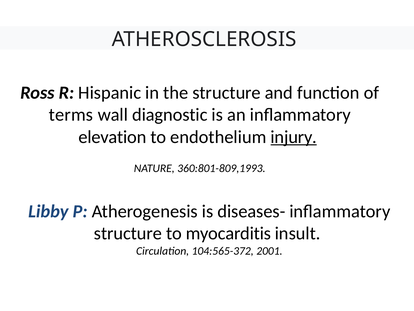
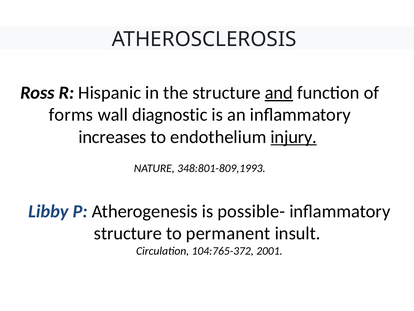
and underline: none -> present (279, 93)
terms: terms -> forms (71, 115)
elevation: elevation -> increases (112, 137)
360:801-809,1993: 360:801-809,1993 -> 348:801-809,1993 (221, 168)
diseases-: diseases- -> possible- (251, 211)
myocarditis: myocarditis -> permanent (228, 233)
104:565-372: 104:565-372 -> 104:765-372 (223, 251)
